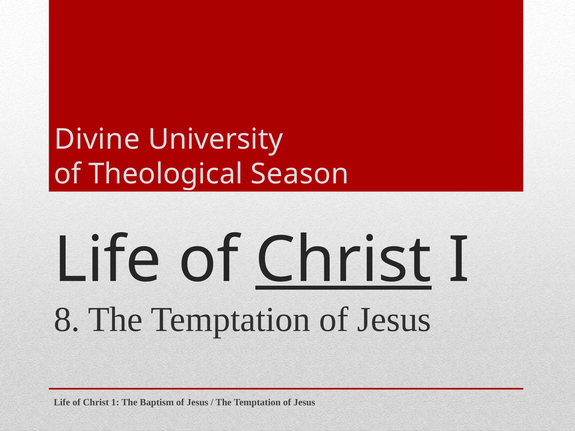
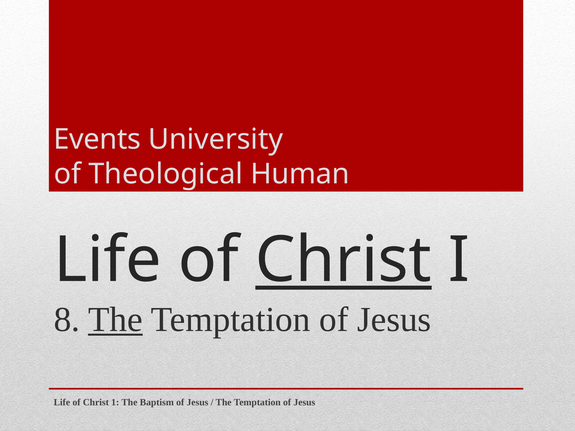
Divine: Divine -> Events (97, 140)
Season: Season -> Human (300, 174)
The underline: none -> present (115, 320)
